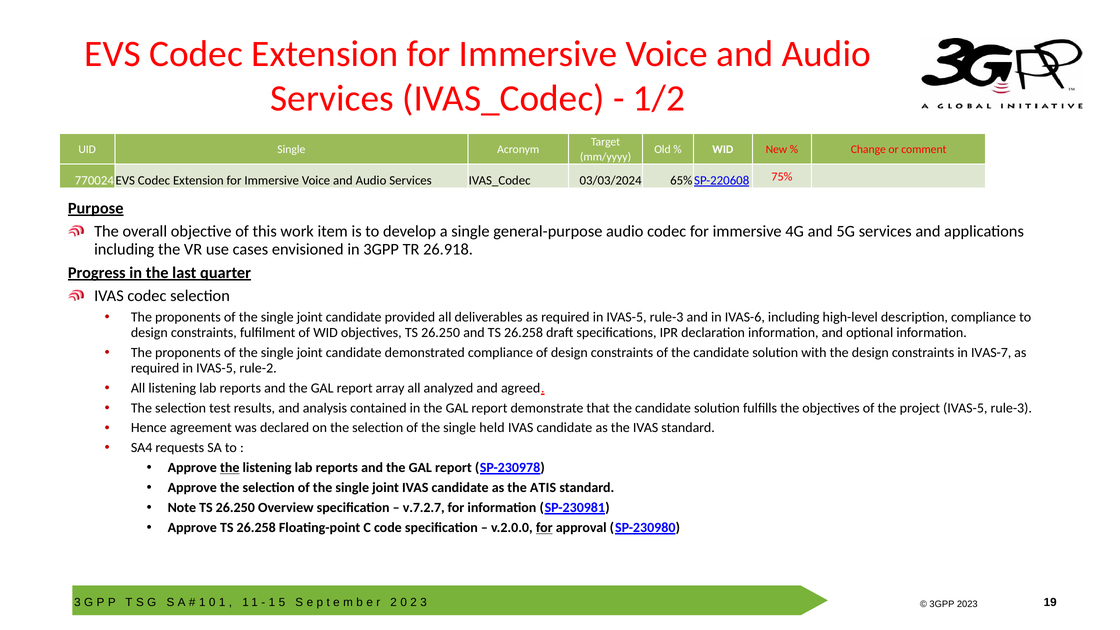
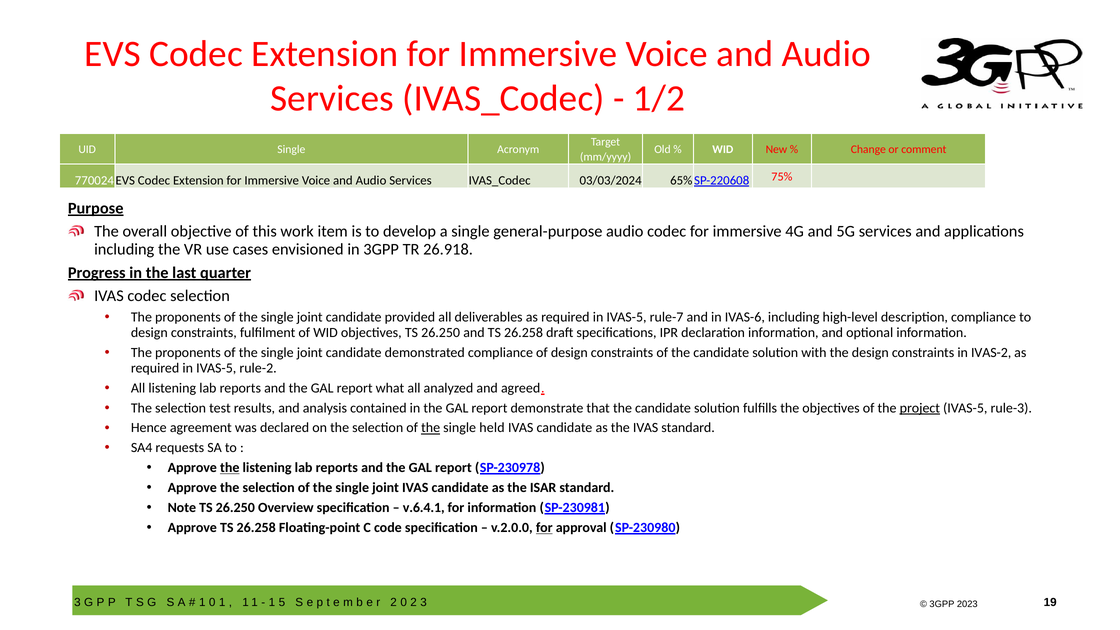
in IVAS-5 rule-3: rule-3 -> rule-7 (667, 317)
IVAS-7: IVAS-7 -> IVAS-2 (991, 353)
array: array -> what (390, 388)
project underline: none -> present (920, 408)
the underline: none -> present (431, 428)
ATIS: ATIS -> ISAR (543, 488)
v.7.2.7: v.7.2.7 -> v.6.4.1 (424, 508)
